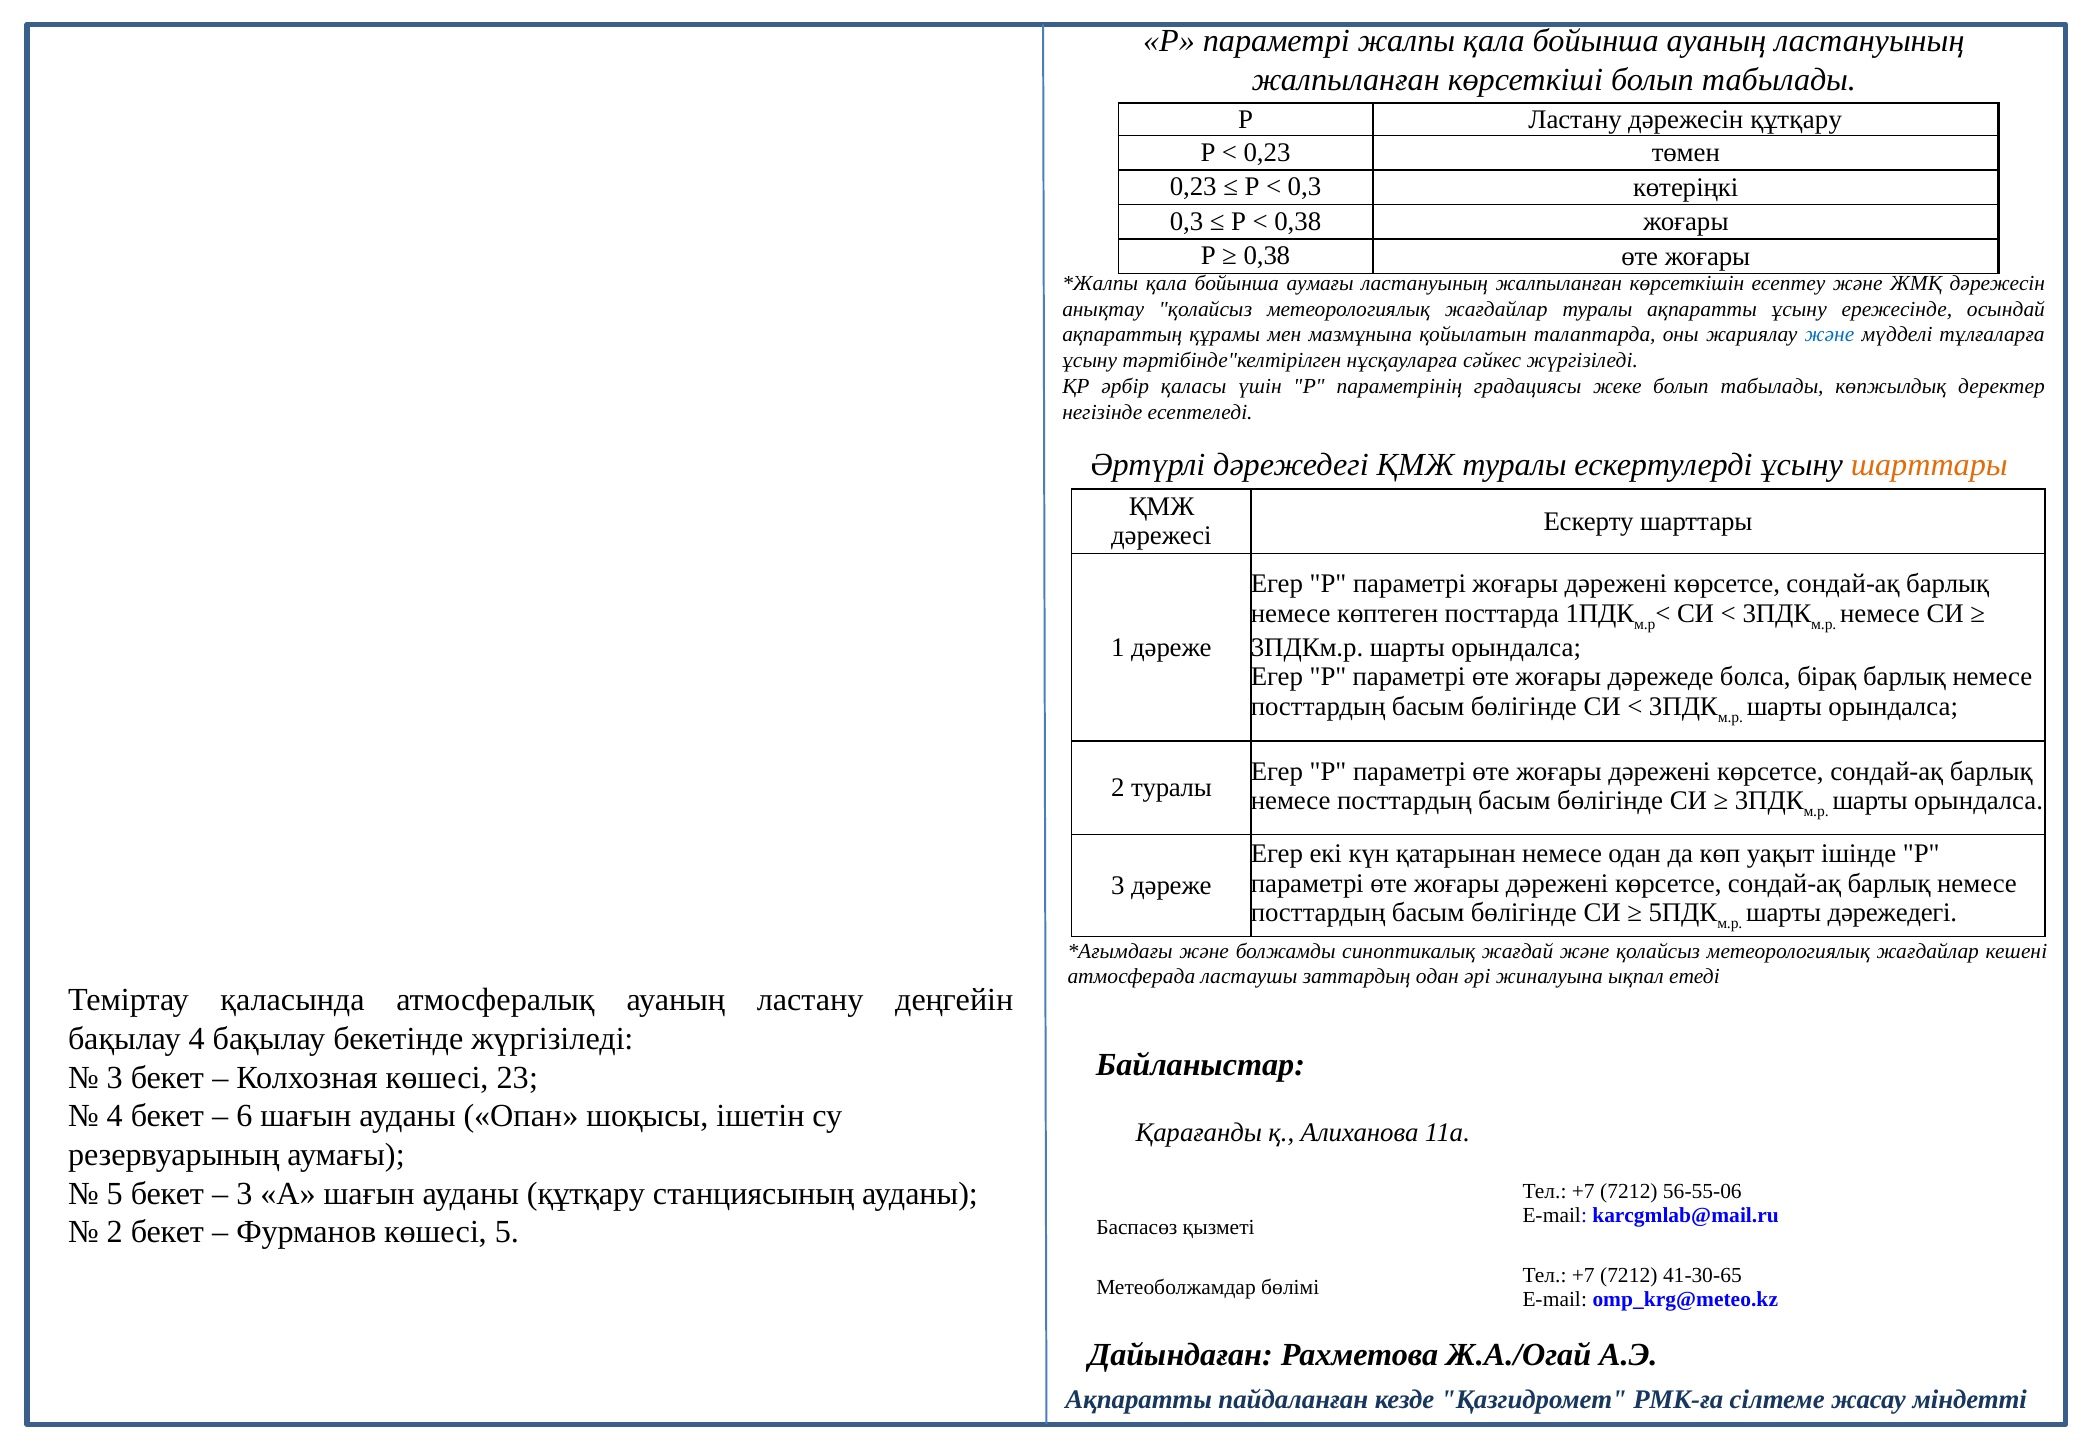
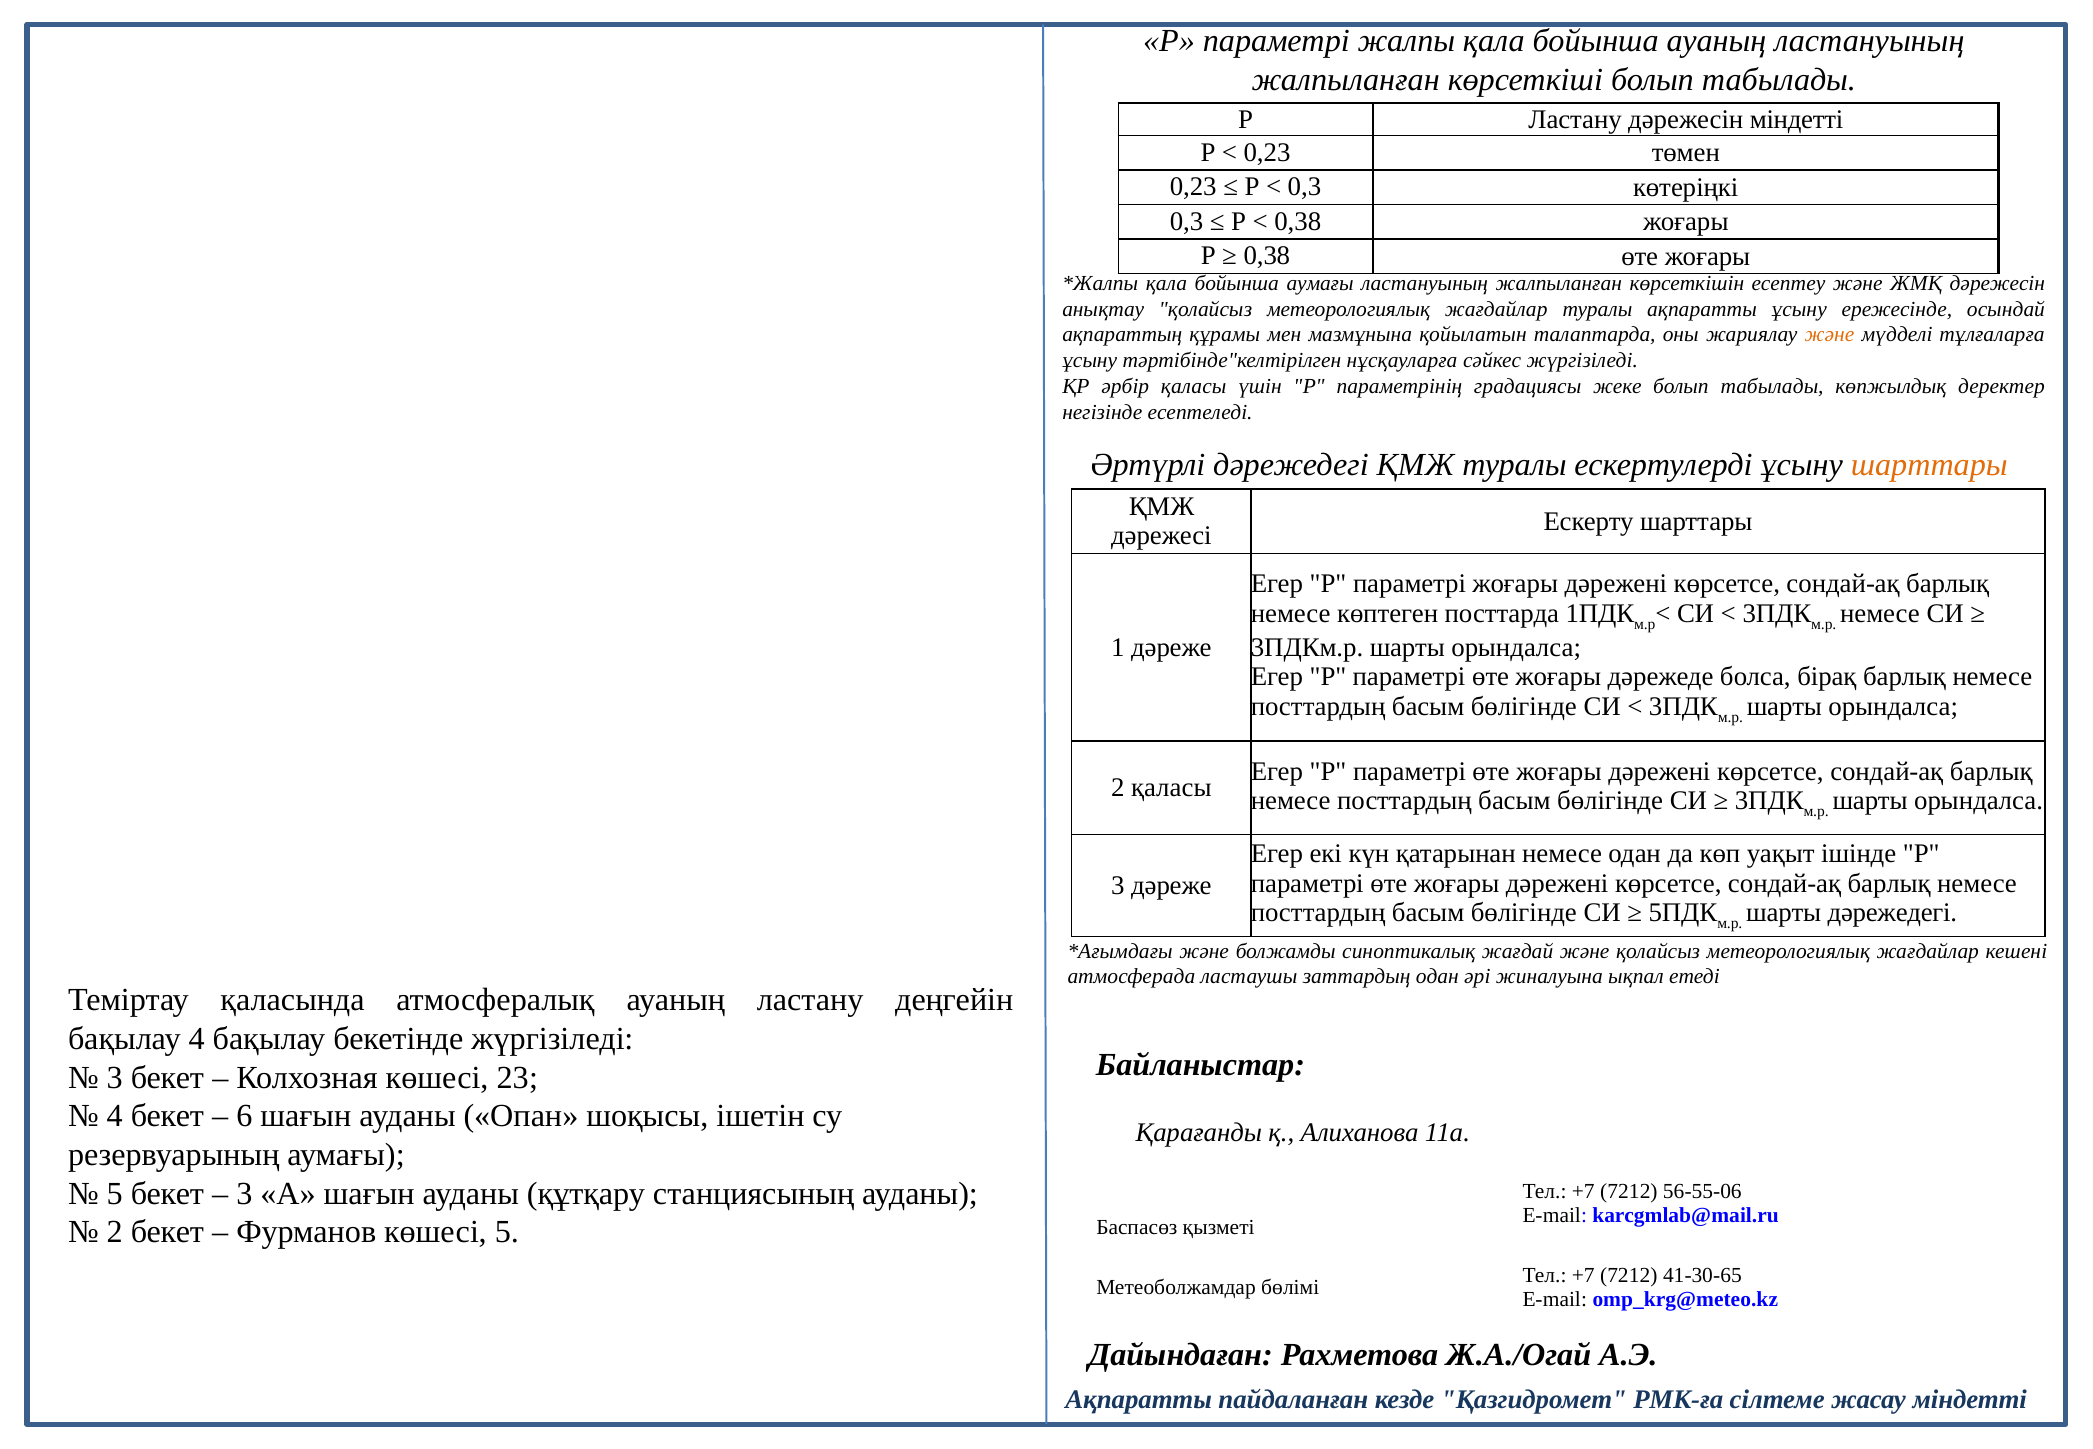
дәрежесін құтқару: құтқару -> міндетті (1797, 119)
және colour: blue -> orange (1830, 335)
2 туралы: туралы -> қаласы (1171, 788)
